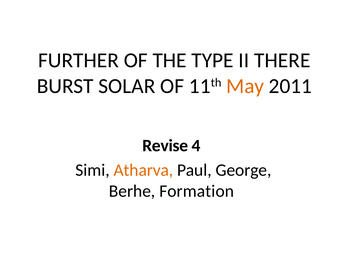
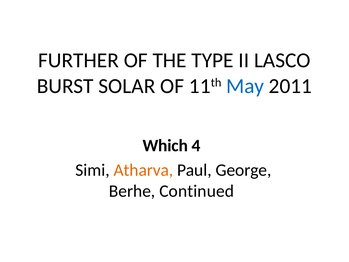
THERE: THERE -> LASCO (282, 60)
May colour: orange -> blue (245, 86)
Revise: Revise -> Which (165, 145)
Formation: Formation -> Continued (197, 191)
